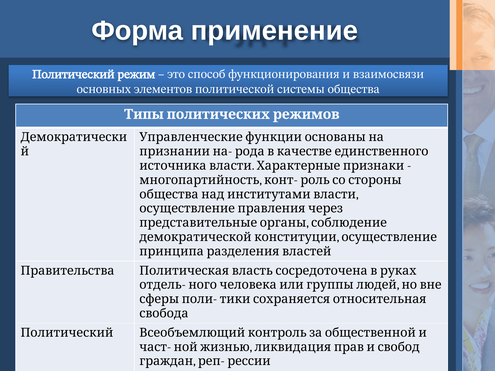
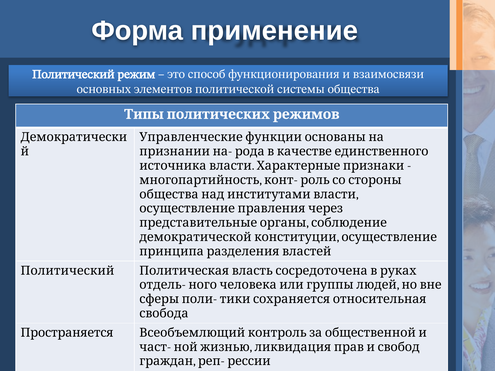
Правительства: Правительства -> Политический (67, 271)
Политический: Политический -> Пространяется (67, 333)
